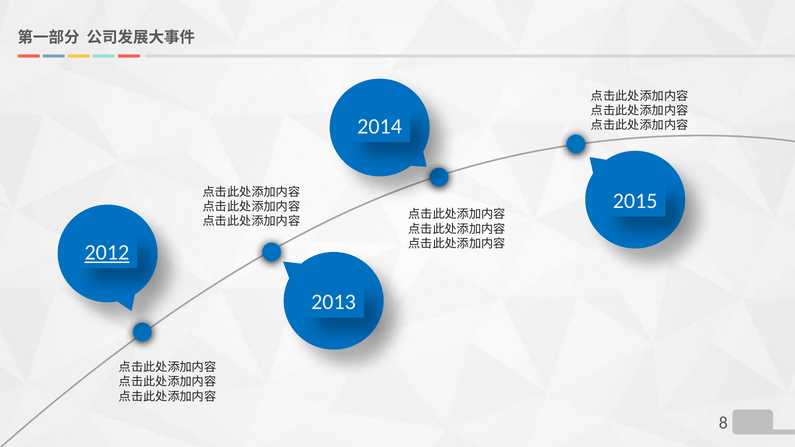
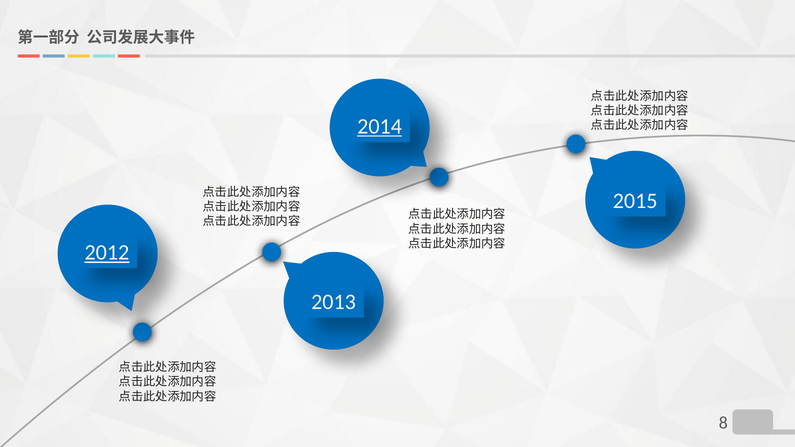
2014 underline: none -> present (380, 127)
